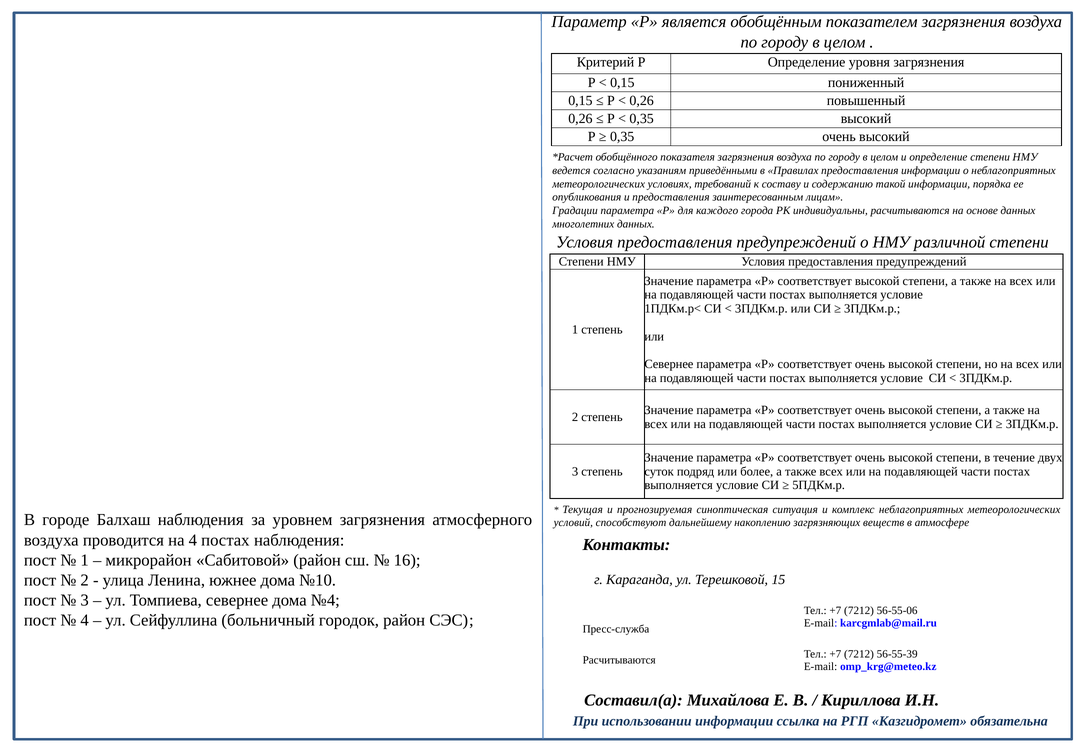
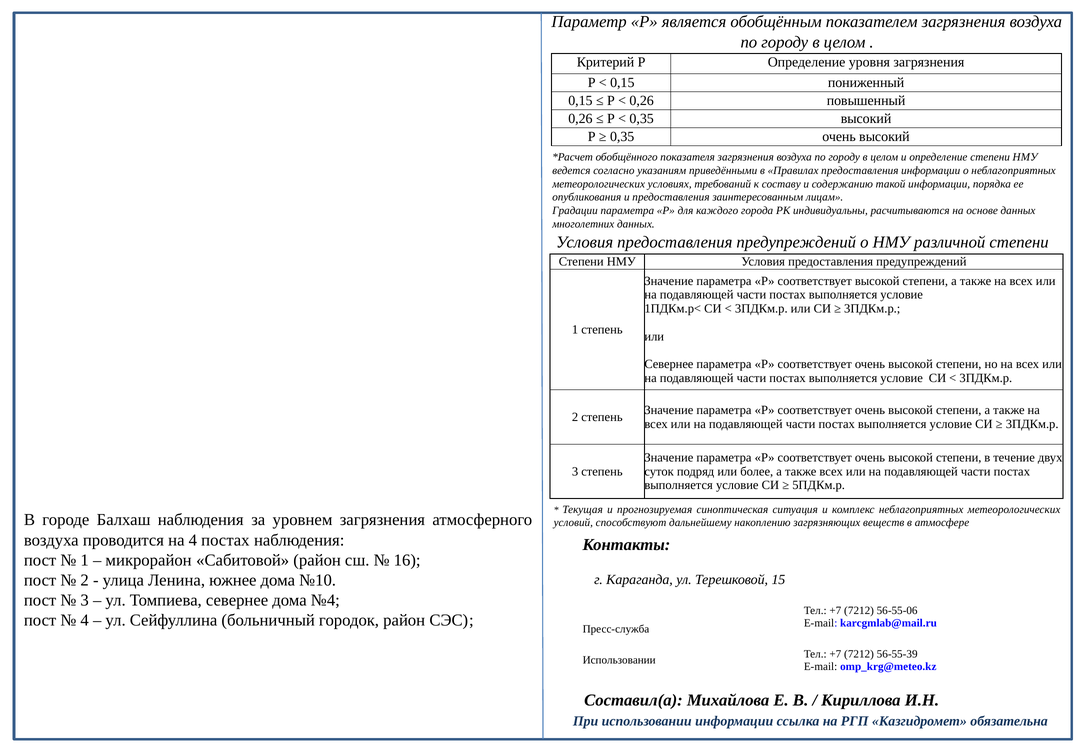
Расчитываются: Расчитываются -> Использовании (619, 660)
